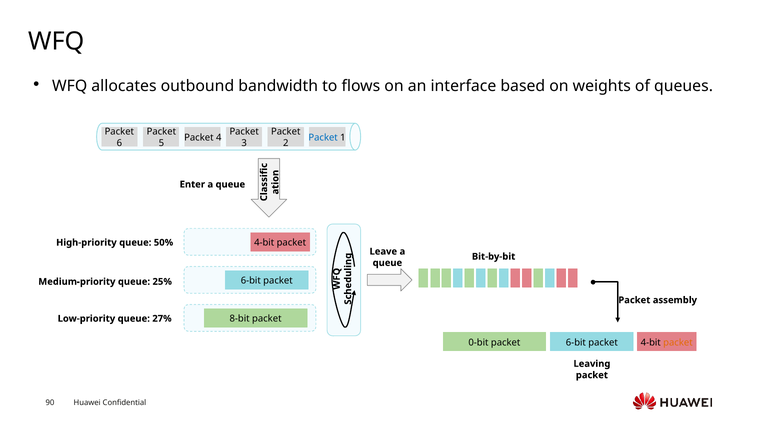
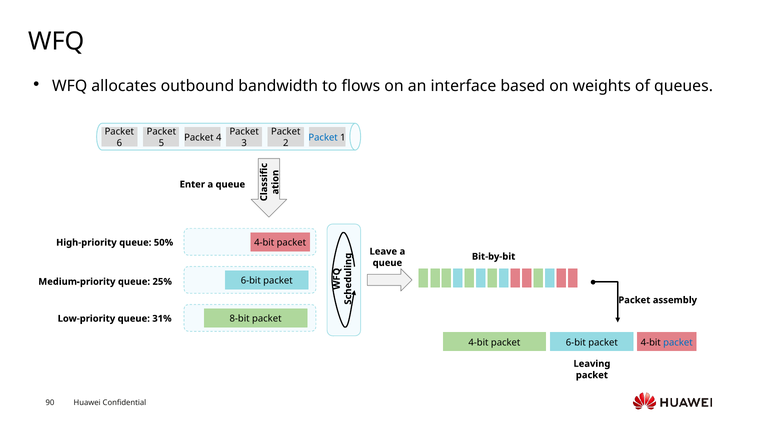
27%: 27% -> 31% (162, 318)
0-bit: 0-bit -> 4-bit (478, 343)
packet colour: orange -> blue (678, 343)
